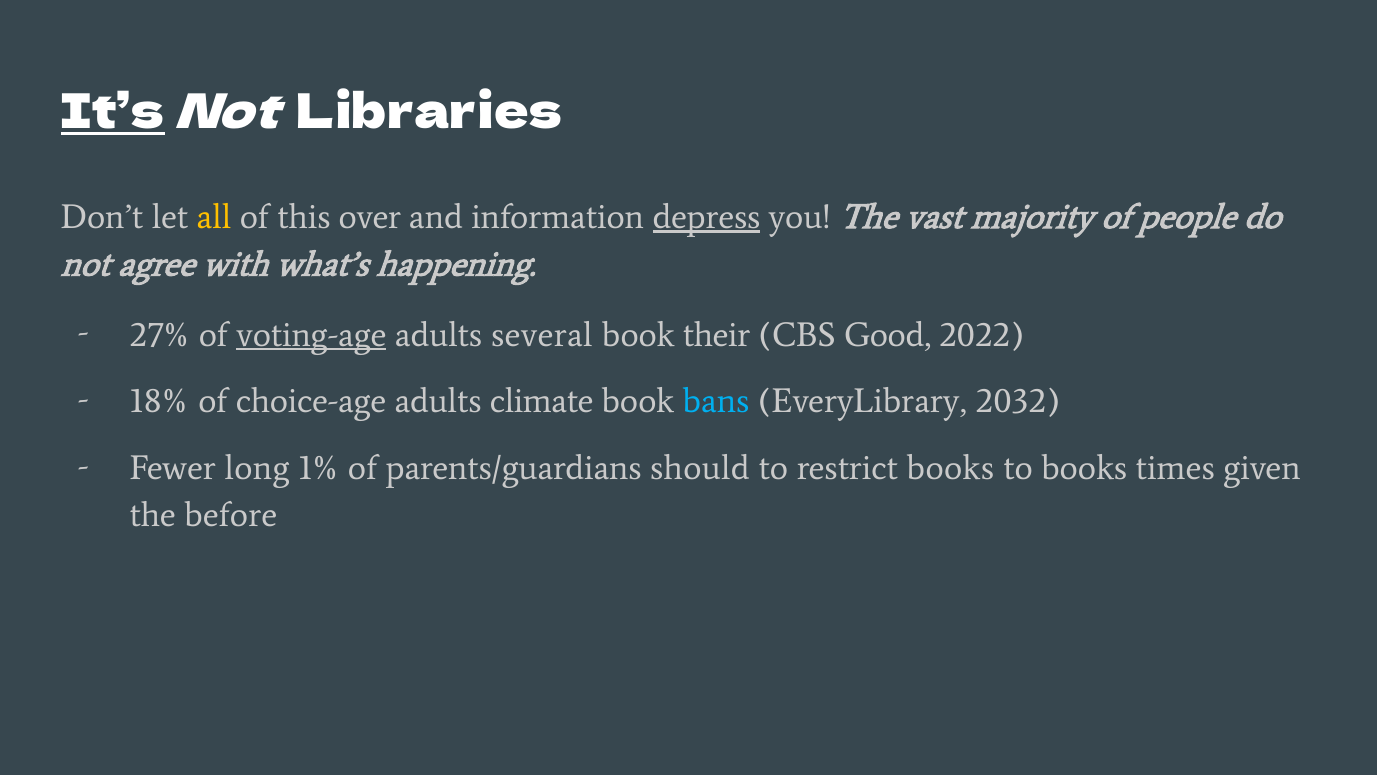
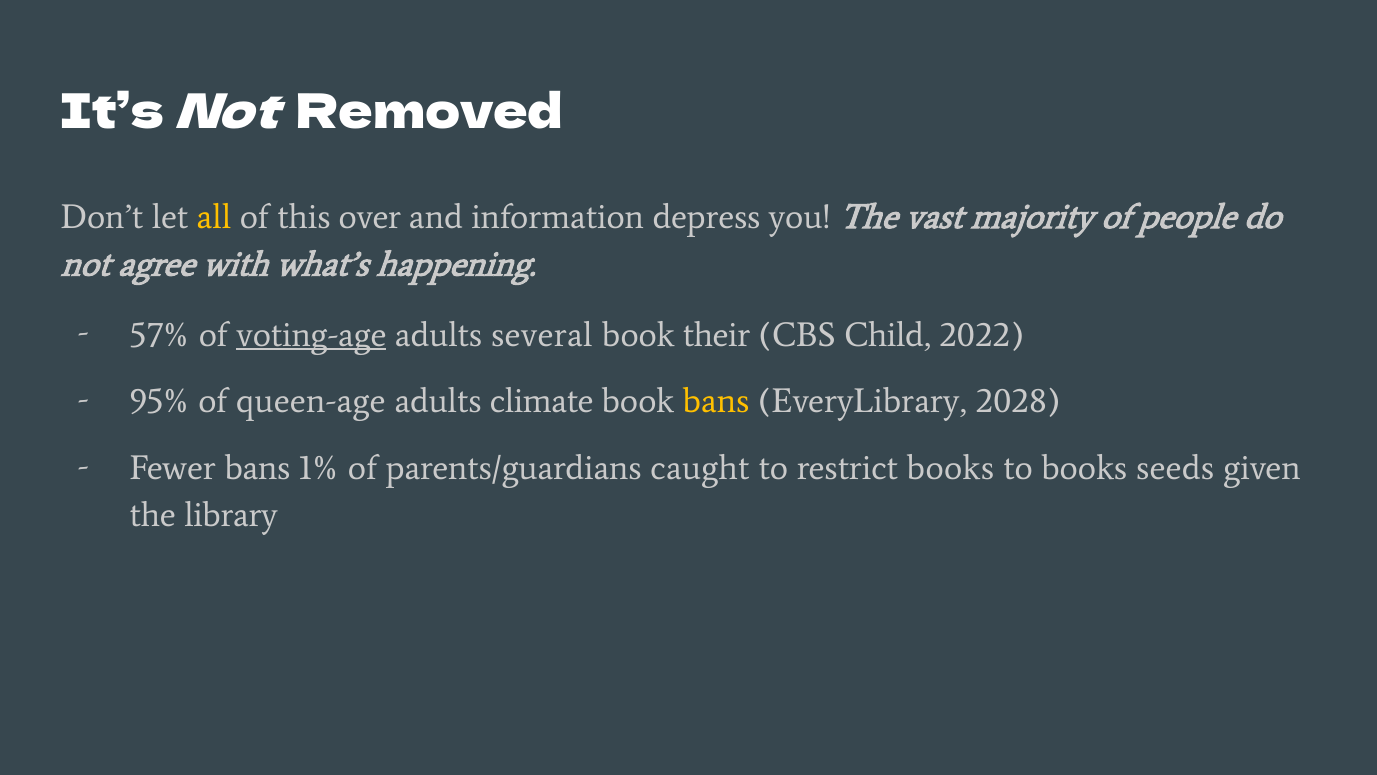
It’s underline: present -> none (113, 113)
Libraries: Libraries -> Removed (430, 113)
depress underline: present -> none (706, 217)
27%: 27% -> 57% (160, 334)
Good: Good -> Child (888, 334)
18%: 18% -> 95% (160, 401)
choice-age: choice-age -> queen-age (311, 401)
bans colour: light blue -> yellow (716, 401)
2032: 2032 -> 2028 (1018, 401)
Fewer long: long -> bans (257, 468)
should: should -> caught (700, 468)
times: times -> seeds (1175, 468)
before: before -> library (231, 515)
